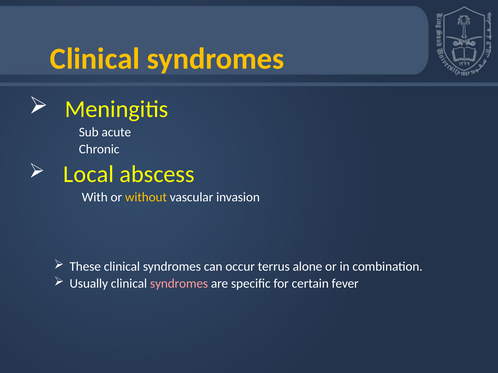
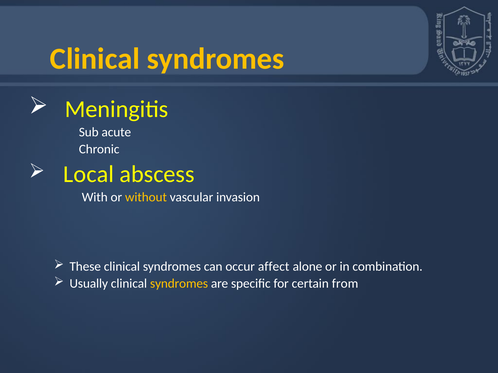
terrus: terrus -> affect (274, 267)
syndromes colour: pink -> yellow (179, 284)
fever: fever -> from (345, 284)
